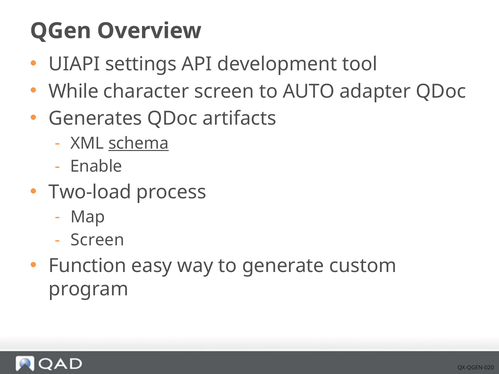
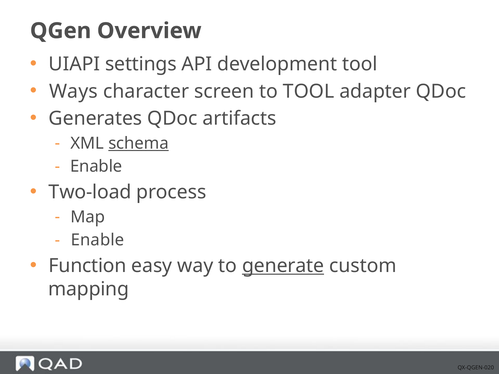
While: While -> Ways (73, 91)
to AUTO: AUTO -> TOOL (309, 91)
Screen: Screen -> Enable (98, 240)
generate underline: none -> present (283, 266)
program: program -> mapping (89, 289)
